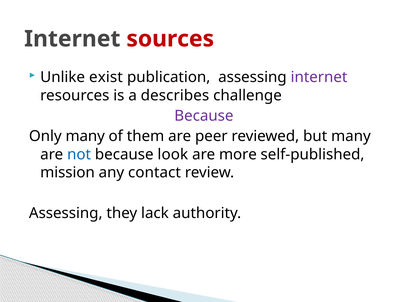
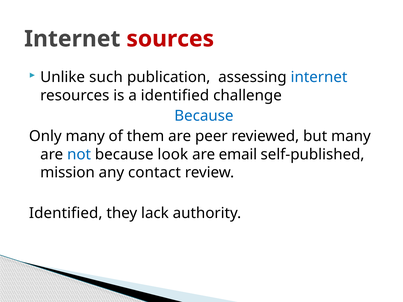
exist: exist -> such (106, 77)
internet colour: purple -> blue (319, 77)
a describes: describes -> identified (175, 96)
Because colour: purple -> blue (204, 116)
more: more -> email (238, 154)
Assessing: Assessing -> Identified (66, 213)
